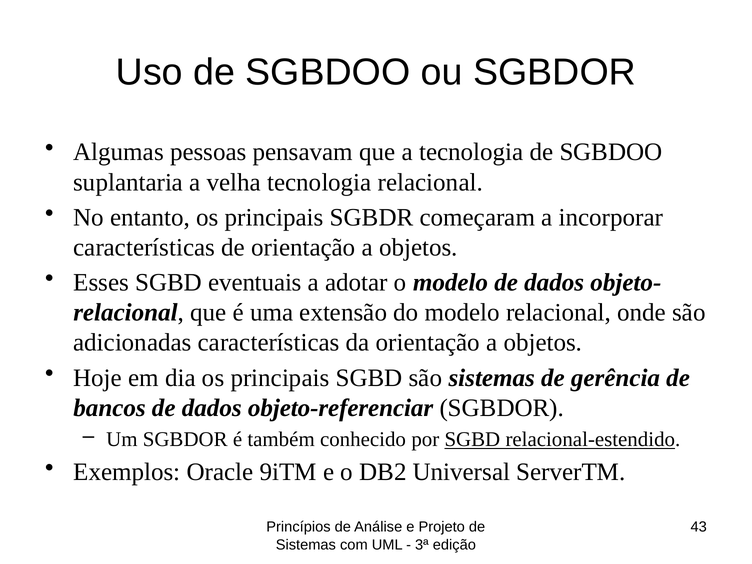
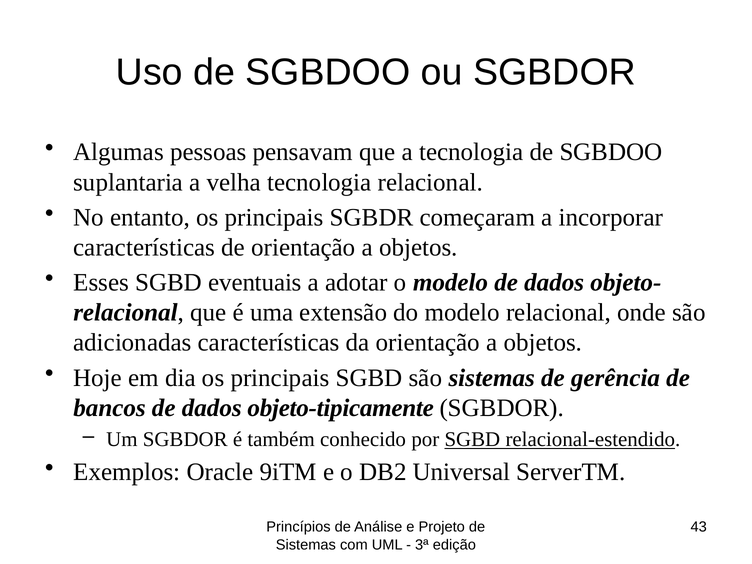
objeto-referenciar: objeto-referenciar -> objeto-tipicamente (341, 408)
